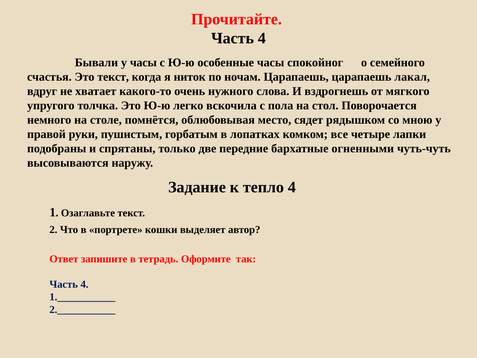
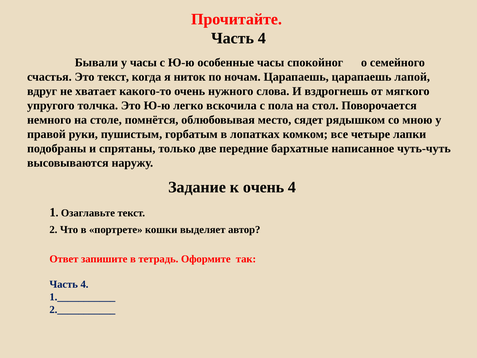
лакал: лакал -> лапой (412, 77)
огненными: огненными -> написанное (363, 148)
к тепло: тепло -> очень (264, 187)
